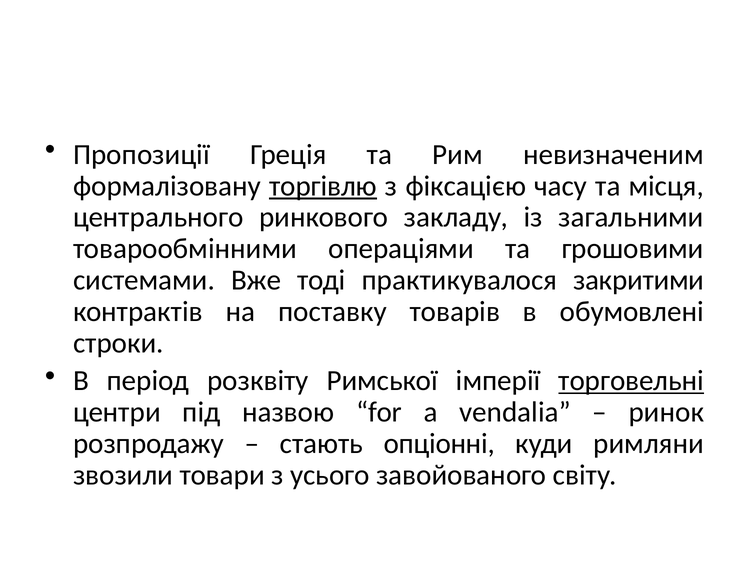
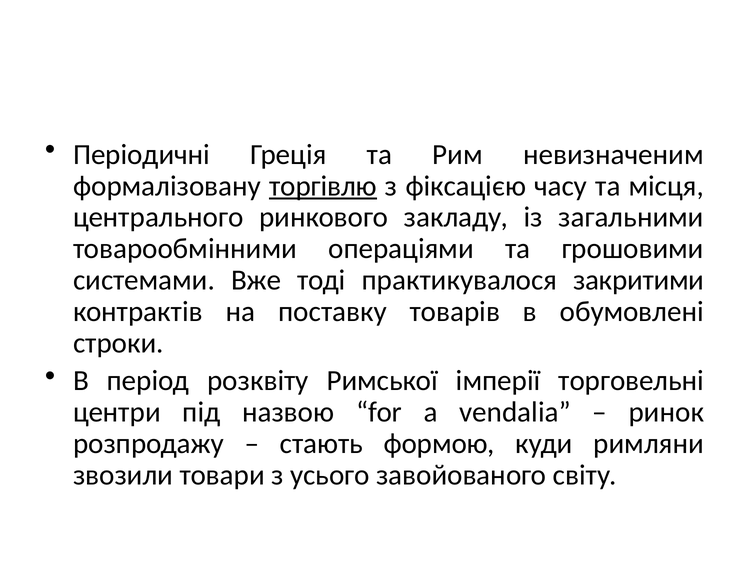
Пропозиції: Пропозиції -> Періодичні (141, 154)
торговельні underline: present -> none (631, 381)
опціонні: опціонні -> формою (439, 444)
